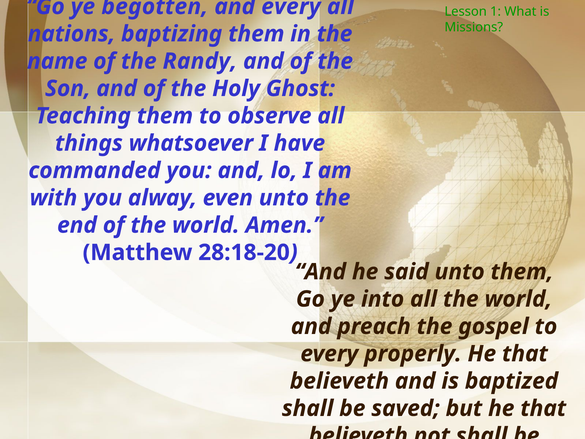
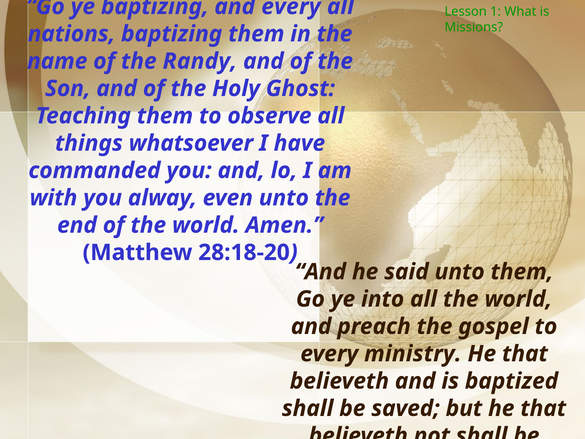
ye begotten: begotten -> baptizing (155, 7)
properly: properly -> ministry (413, 354)
